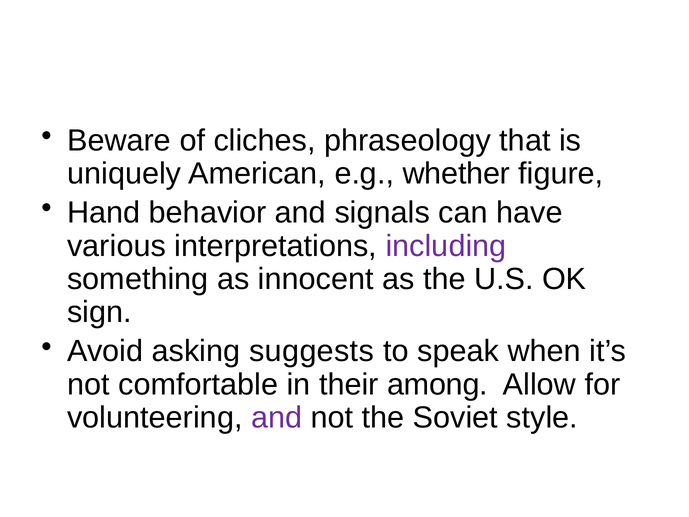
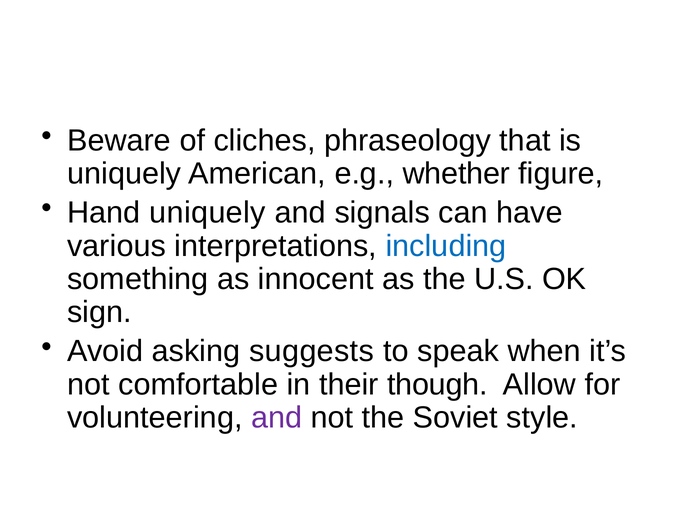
Hand behavior: behavior -> uniquely (208, 213)
including colour: purple -> blue (446, 246)
among: among -> though (437, 384)
